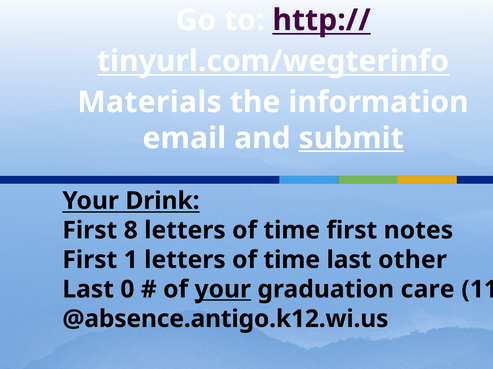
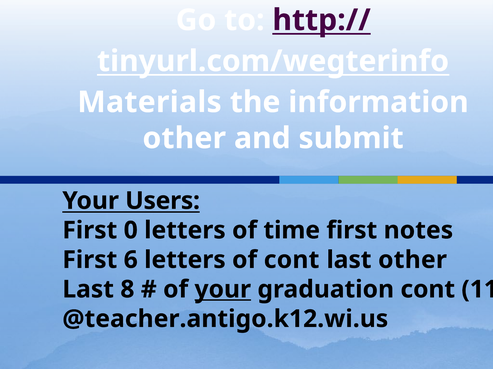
email: email -> other (184, 139)
submit underline: present -> none (351, 139)
Drink: Drink -> Users (163, 201)
8: 8 -> 0 (131, 231)
1: 1 -> 6 (131, 260)
time: time -> cont (292, 260)
0: 0 -> 8 (127, 290)
graduation care: care -> cont (428, 290)
@absence.antigo.k12.wi.us: @absence.antigo.k12.wi.us -> @teacher.antigo.k12.wi.us (225, 319)
